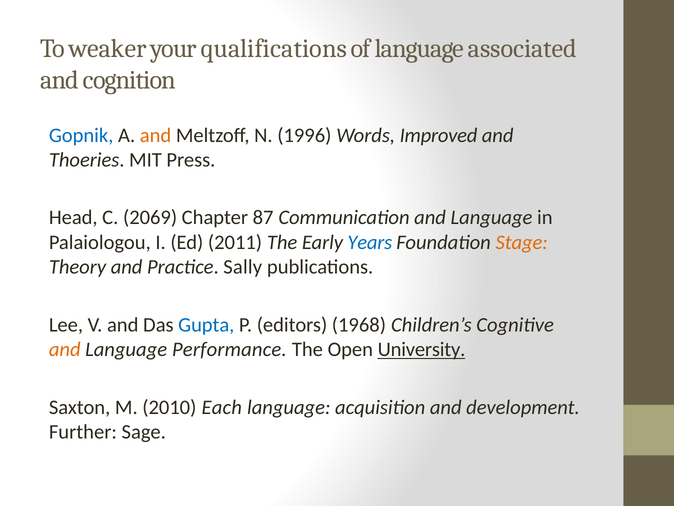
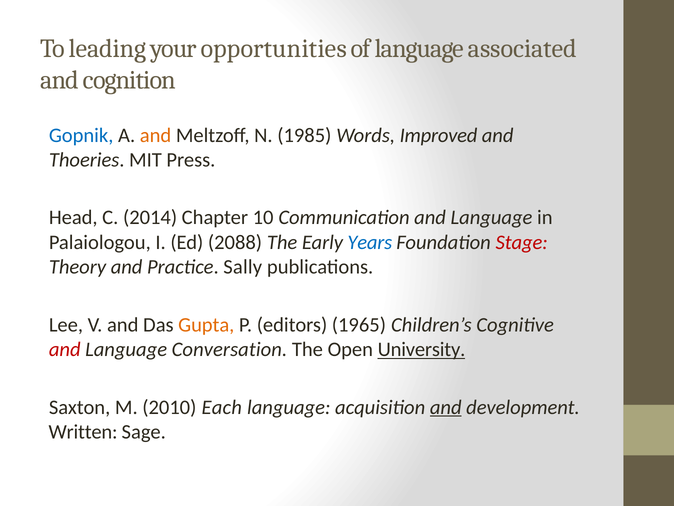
weaker: weaker -> leading (108, 48)
qualifications: qualifications -> opportunities (274, 48)
1996: 1996 -> 1985 (304, 135)
2069: 2069 -> 2014 (150, 217)
87: 87 -> 10 (263, 217)
2011: 2011 -> 2088 (235, 242)
Stage colour: orange -> red (522, 242)
Gupta colour: blue -> orange (206, 325)
1968: 1968 -> 1965 (359, 325)
and colour: orange -> red (65, 349)
Performance: Performance -> Conversation (229, 349)
and underline: none -> present (446, 407)
Further: Further -> Written (83, 432)
